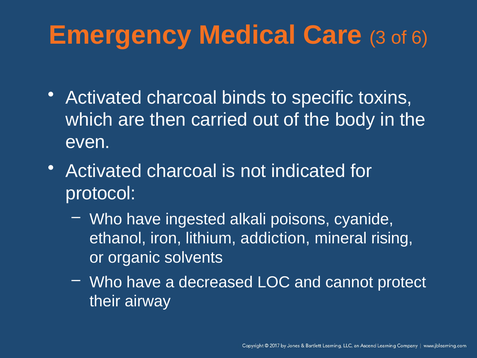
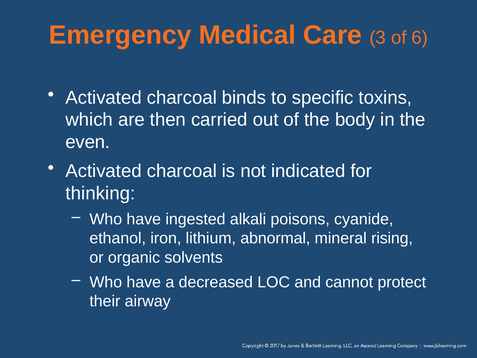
protocol: protocol -> thinking (101, 193)
addiction: addiction -> abnormal (275, 238)
